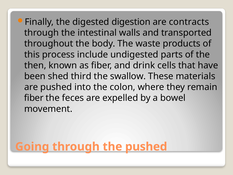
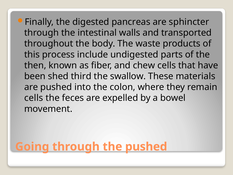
digestion: digestion -> pancreas (131, 22)
contracts: contracts -> sphincter (189, 22)
drink: drink -> chew (144, 65)
fiber: fiber -> cells (34, 98)
